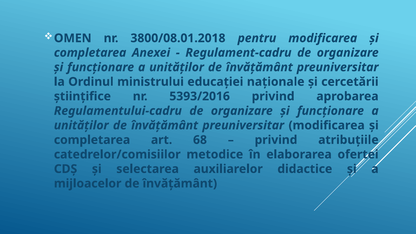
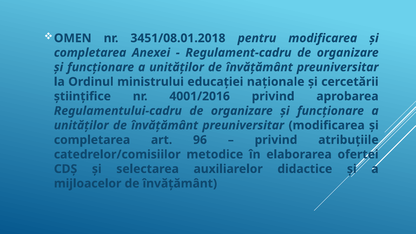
3800/08.01.2018: 3800/08.01.2018 -> 3451/08.01.2018 (178, 38)
5393/2016: 5393/2016 -> 4001/2016 (200, 96)
68: 68 -> 96 (200, 140)
